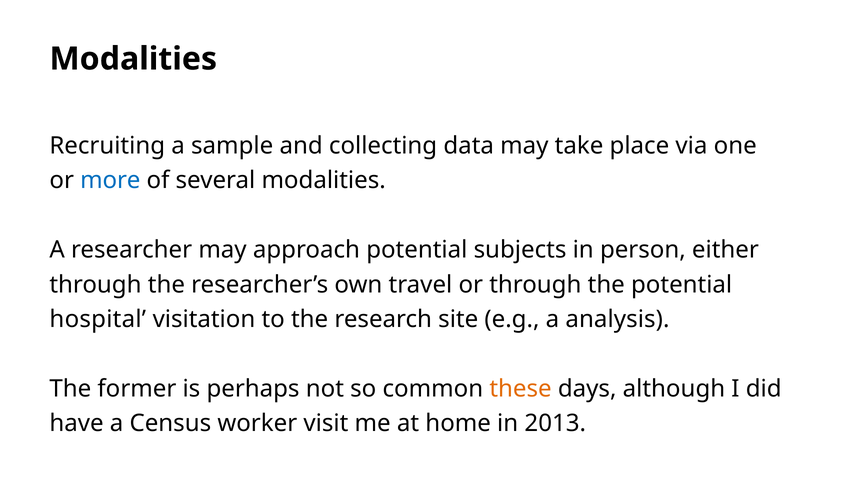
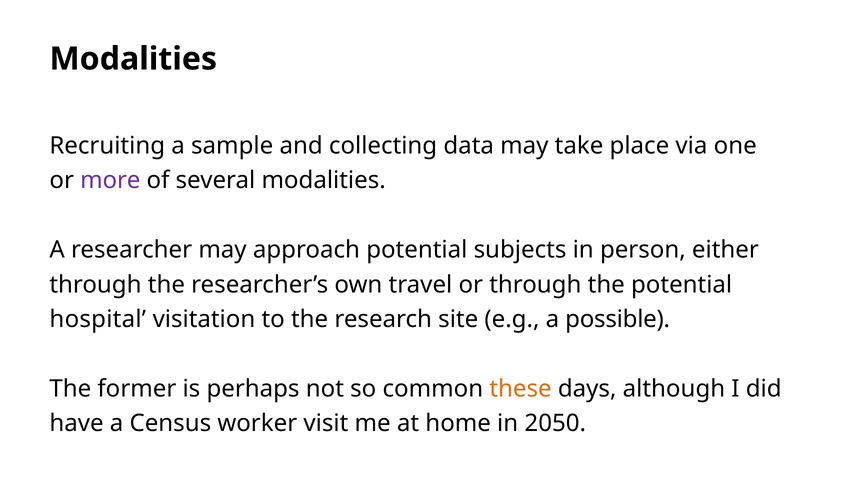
more colour: blue -> purple (110, 180)
analysis: analysis -> possible (618, 319)
2013: 2013 -> 2050 (555, 423)
